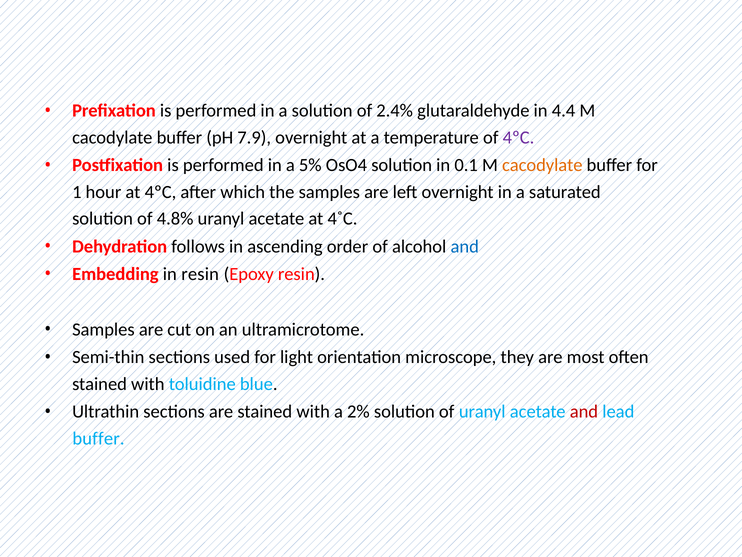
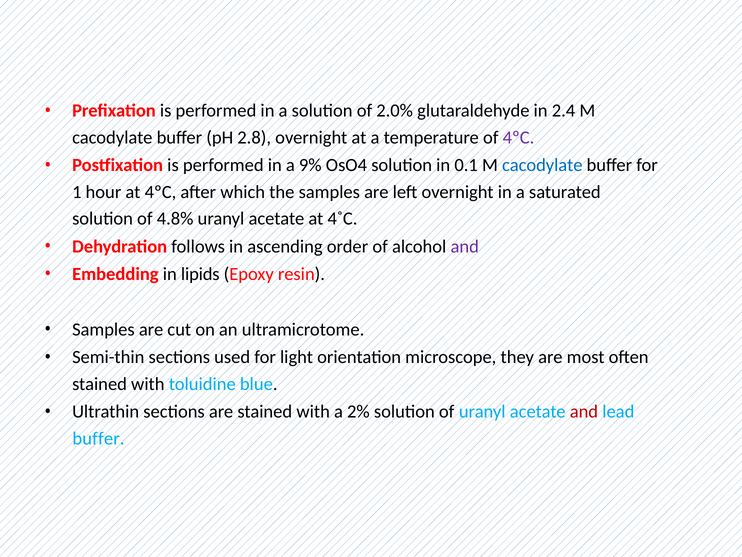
2.4%: 2.4% -> 2.0% (395, 111)
4.4: 4.4 -> 2.4 (563, 111)
7.9: 7.9 -> 2.8 (254, 137)
5%: 5% -> 9% (310, 165)
cacodylate colour: orange -> blue (542, 165)
and colour: blue -> purple (465, 246)
in resin: resin -> lipids (200, 274)
